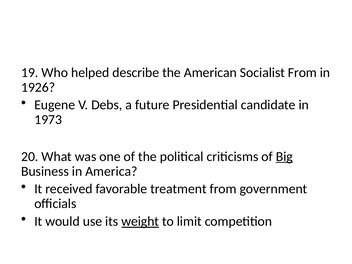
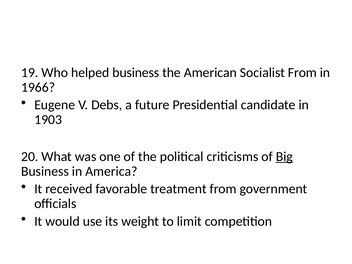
helped describe: describe -> business (136, 73)
1926: 1926 -> 1966 (38, 87)
1973: 1973 -> 1903 (48, 120)
weight underline: present -> none (140, 221)
